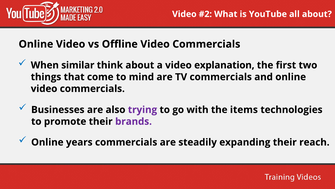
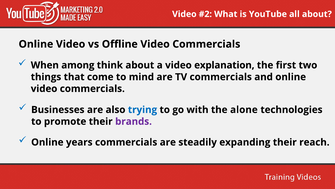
similar: similar -> among (78, 65)
trying colour: purple -> blue (142, 109)
items: items -> alone (244, 109)
